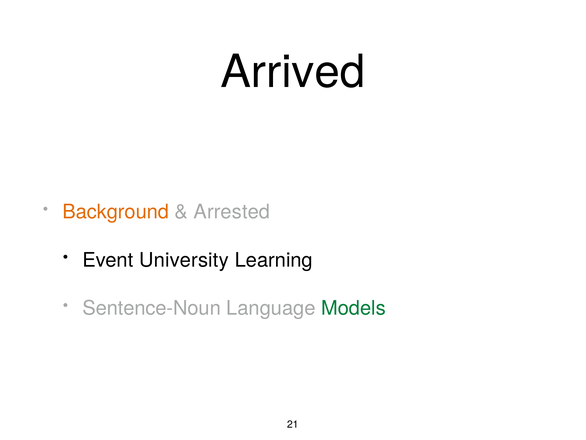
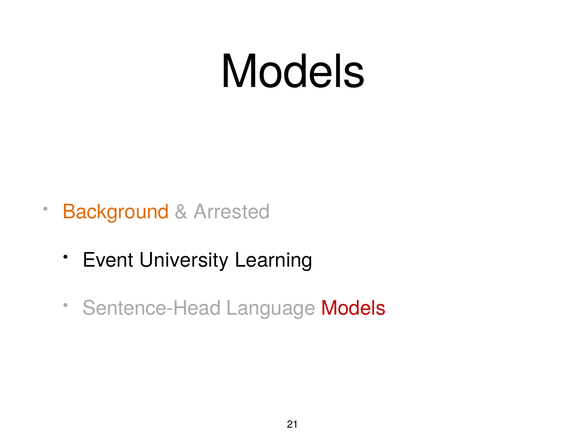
Arrived: Arrived -> Models (293, 72)
Sentence-Noun: Sentence-Noun -> Sentence-Head (152, 308)
Models colour: green -> red (353, 308)
